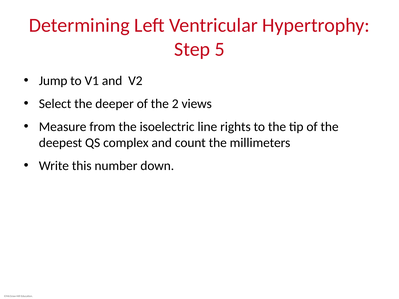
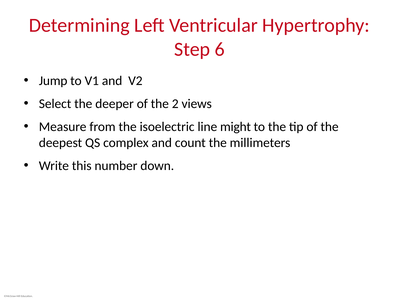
5: 5 -> 6 (220, 49)
rights: rights -> might (236, 127)
